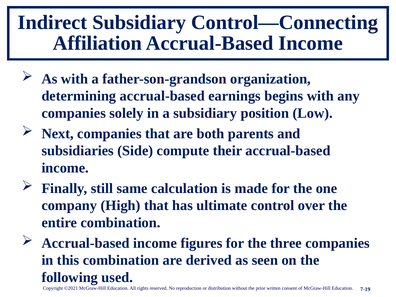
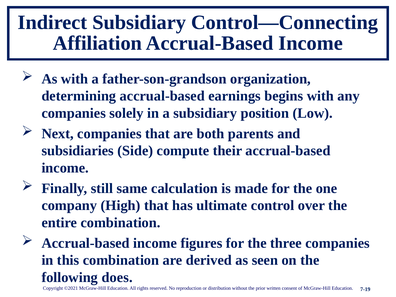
used: used -> does (117, 277)
